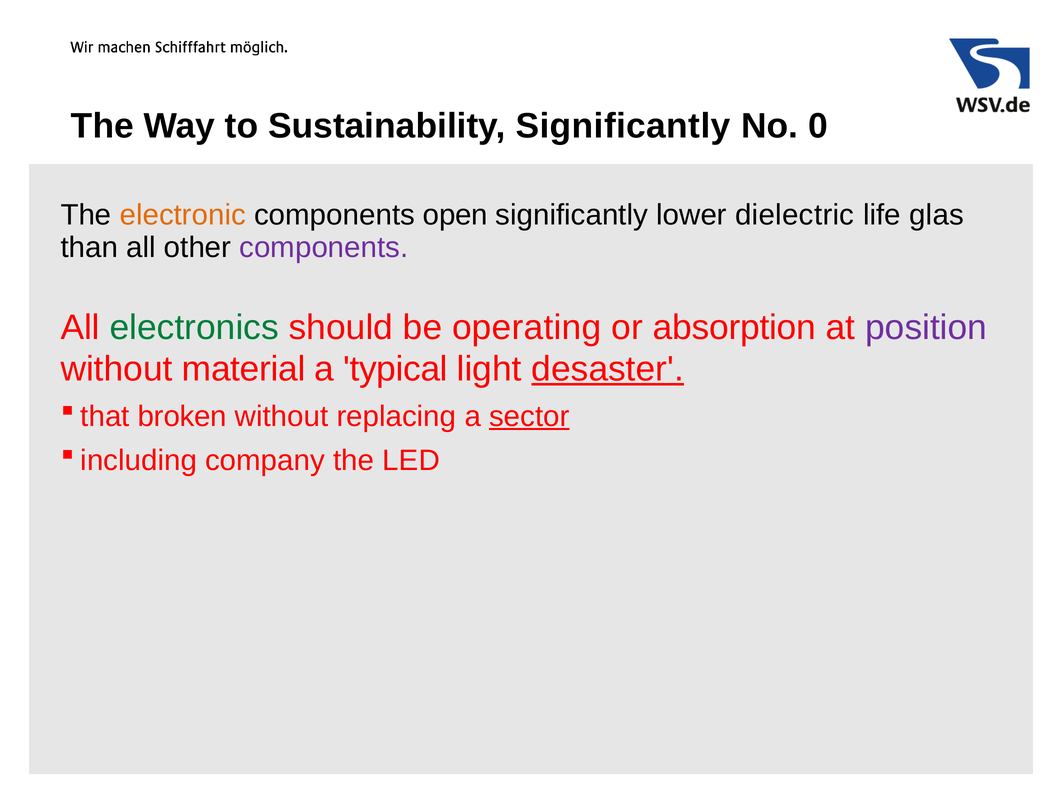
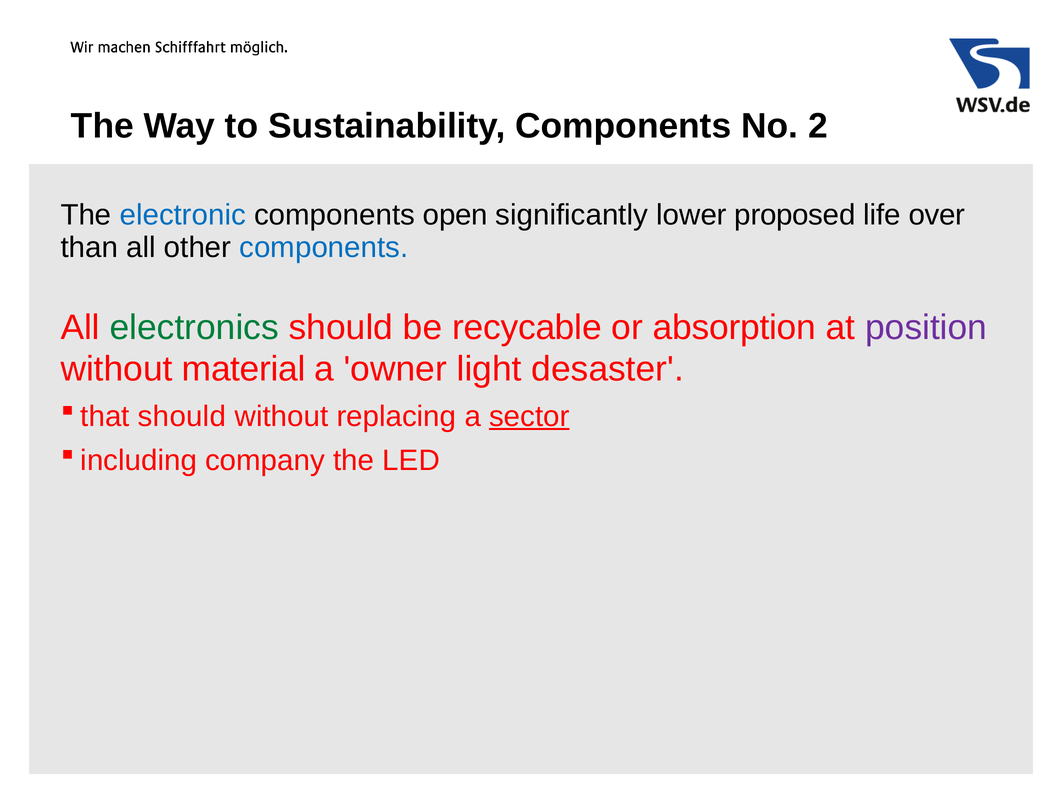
Sustainability Significantly: Significantly -> Components (623, 126)
0: 0 -> 2 (818, 126)
electronic colour: orange -> blue (183, 215)
dielectric: dielectric -> proposed (795, 215)
glas: glas -> over (937, 215)
components colour: purple -> blue (324, 248)
operating: operating -> recycable (527, 328)
typical: typical -> owner (395, 369)
desaster underline: present -> none (608, 369)
broken: broken -> should (182, 417)
